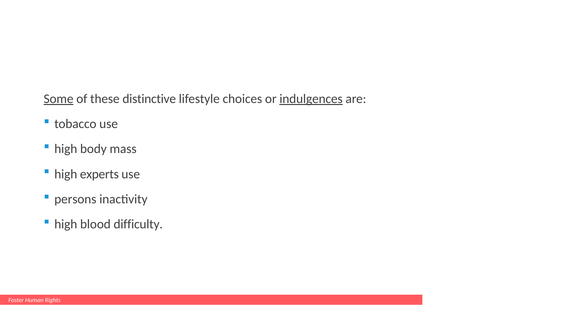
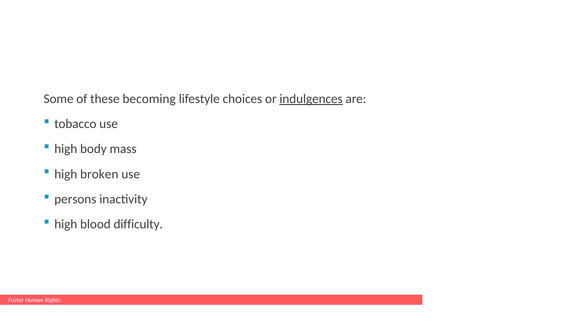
Some underline: present -> none (59, 99)
distinctive: distinctive -> becoming (149, 99)
experts: experts -> broken (99, 174)
